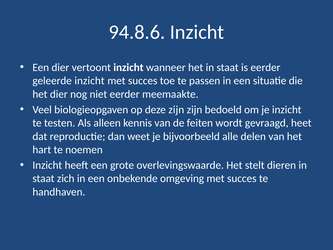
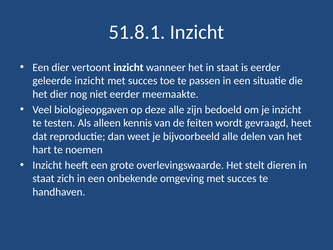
94.8.6: 94.8.6 -> 51.8.1 (137, 32)
deze zijn: zijn -> alle (176, 110)
